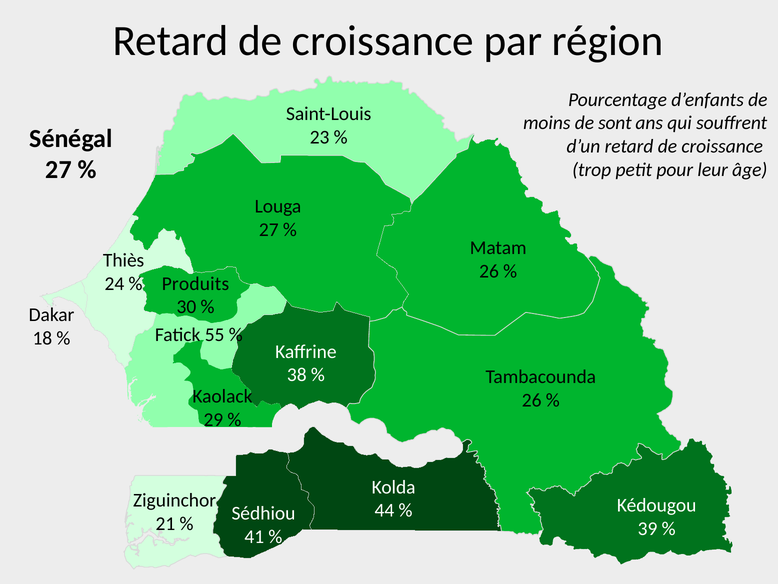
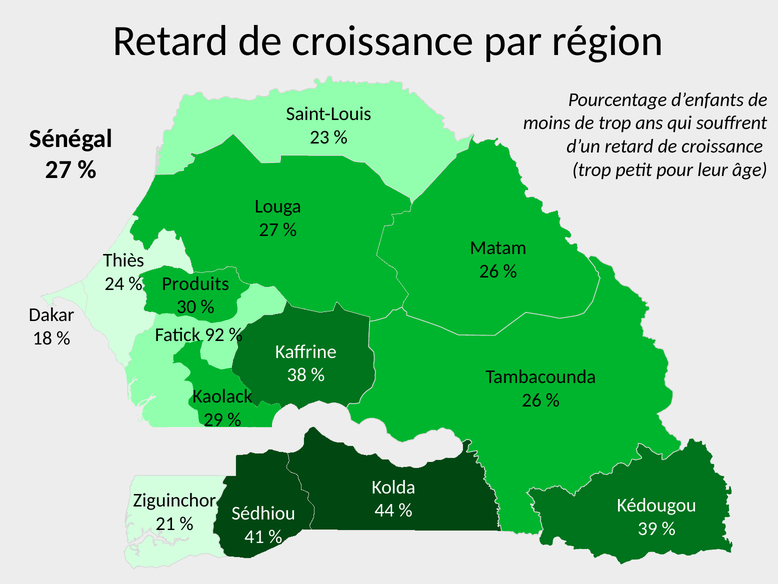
de sont: sont -> trop (615, 123)
55: 55 -> 92 (215, 335)
